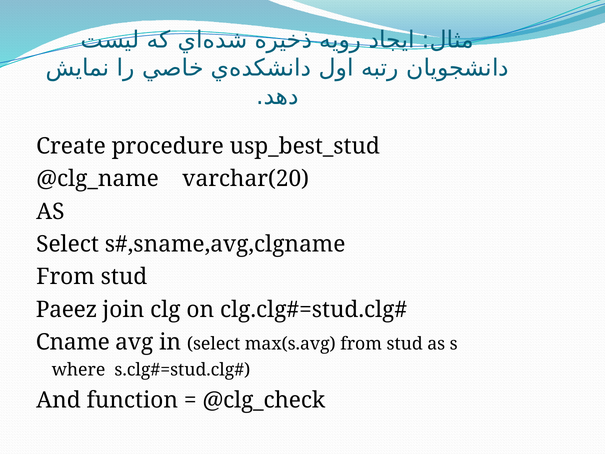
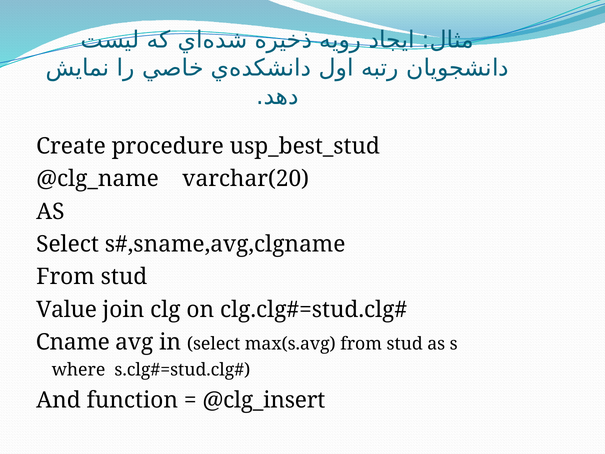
Paeez: Paeez -> Value (67, 309)
@clg_check: @clg_check -> @clg_insert (264, 400)
